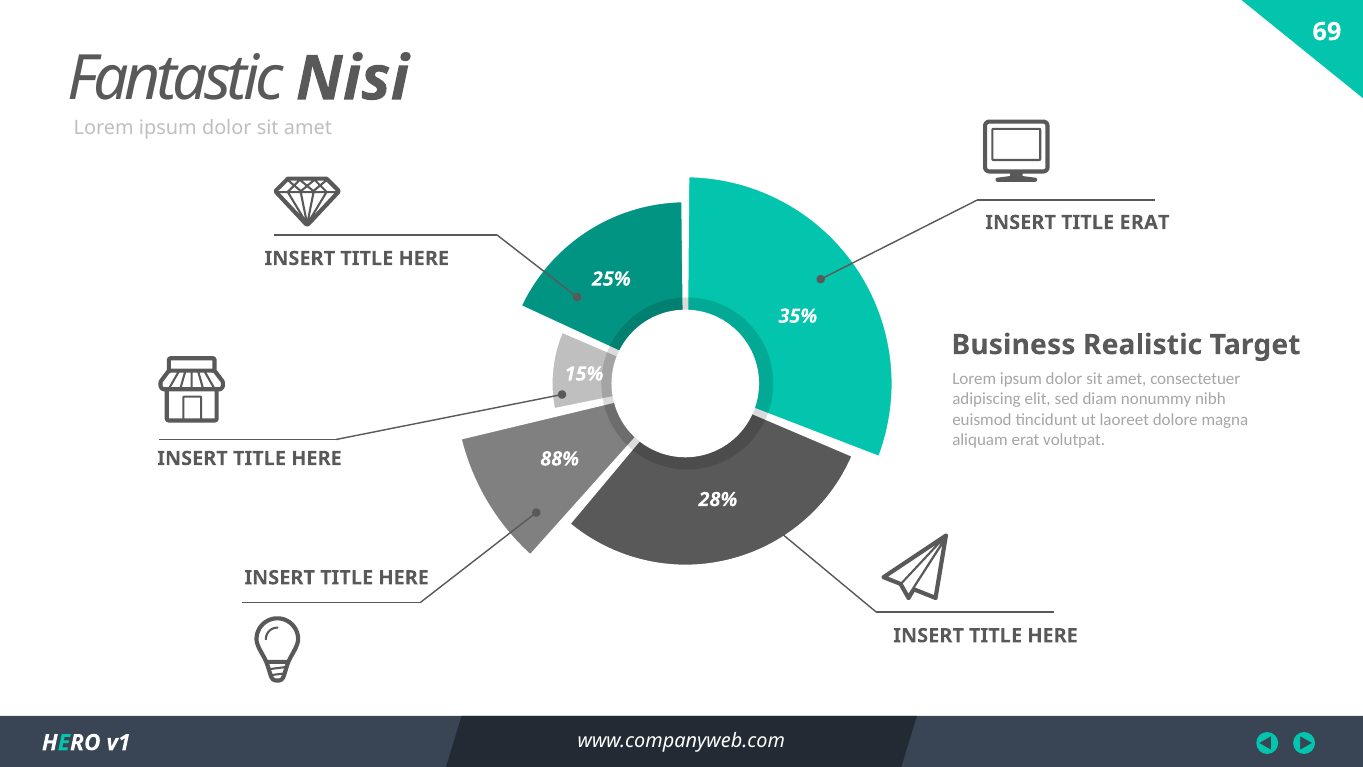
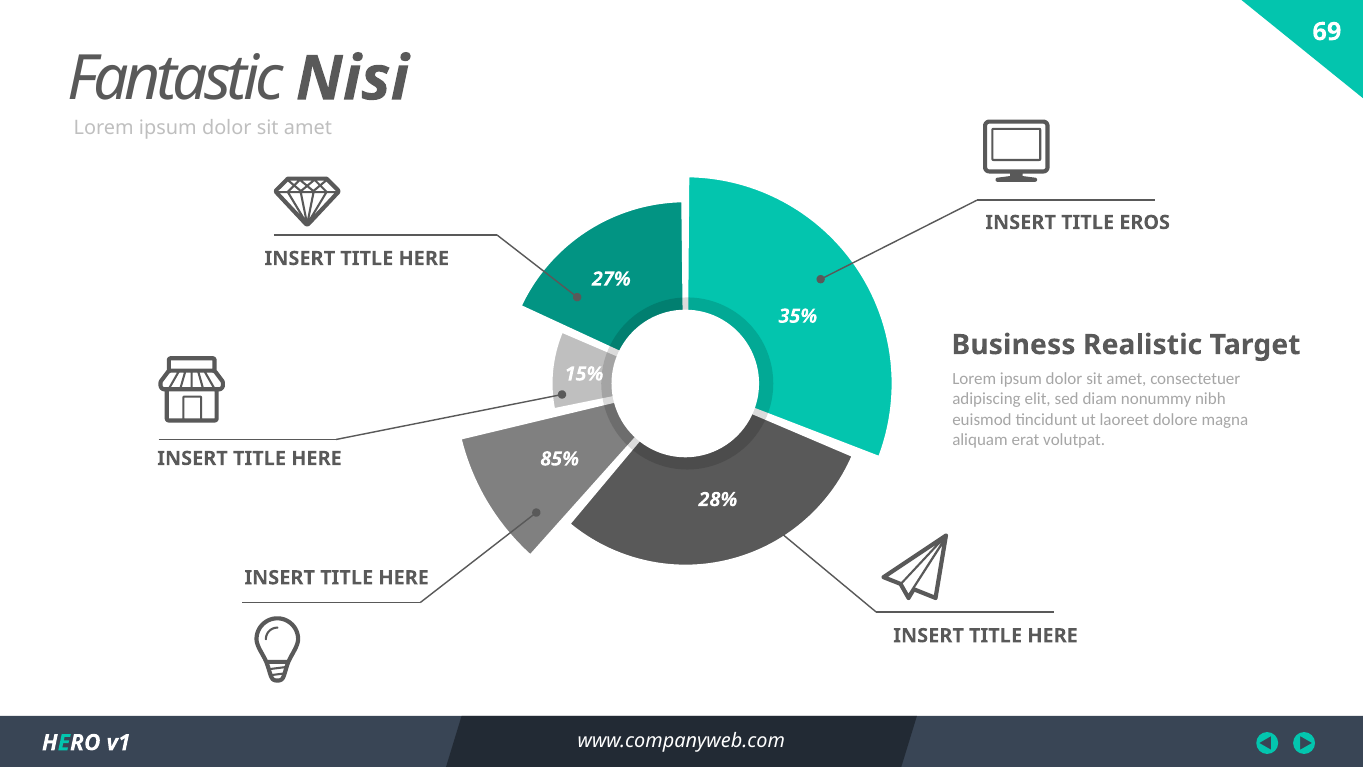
TITLE ERAT: ERAT -> EROS (1145, 222)
25%: 25% -> 27% (611, 279)
88%: 88% -> 85% (560, 459)
